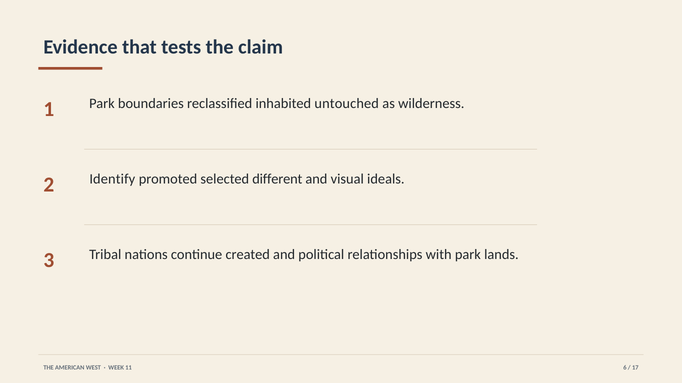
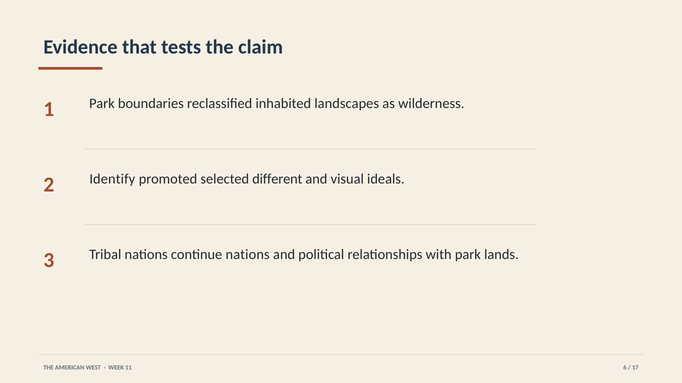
untouched: untouched -> landscapes (347, 104)
continue created: created -> nations (248, 255)
